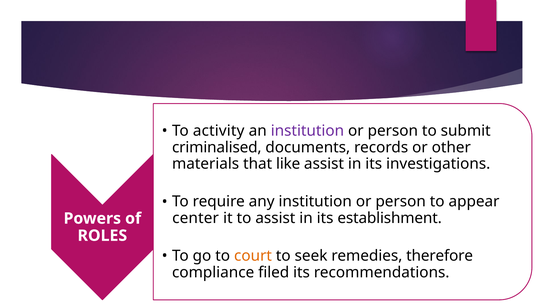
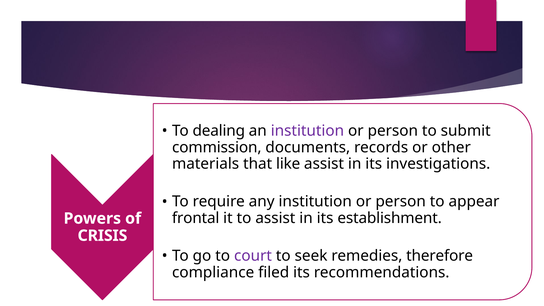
activity: activity -> dealing (219, 131)
criminalised: criminalised -> commission (217, 147)
center: center -> frontal (196, 218)
ROLES: ROLES -> CRISIS (102, 236)
court colour: orange -> purple (253, 256)
